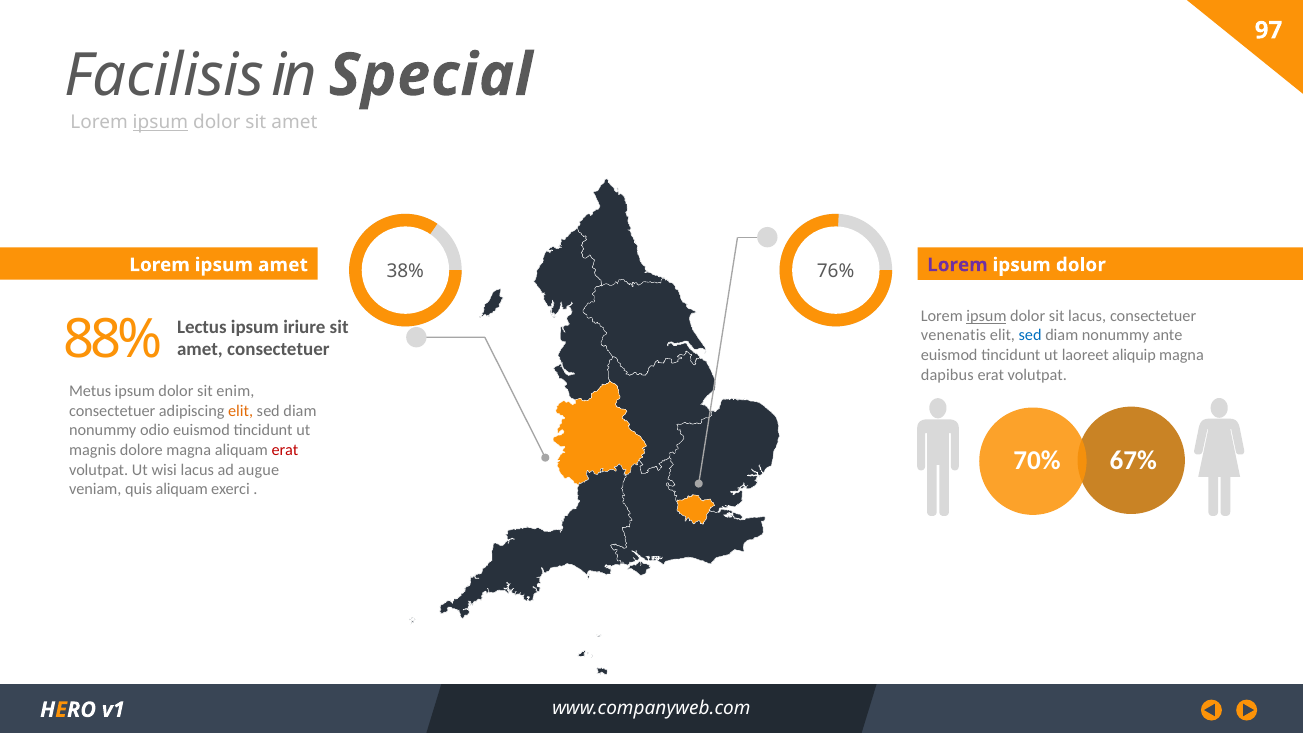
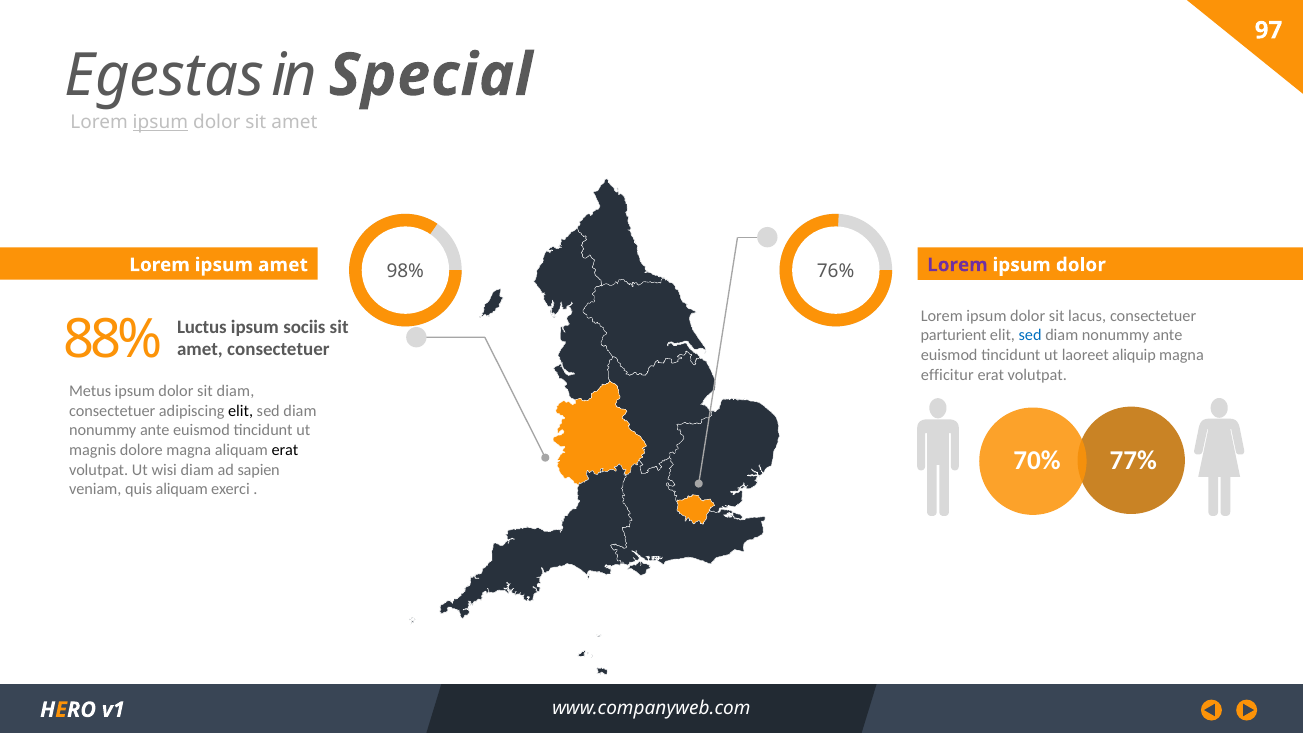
Facilisis: Facilisis -> Egestas (164, 75)
38%: 38% -> 98% (405, 271)
ipsum underline: present -> none (986, 316)
Lectus: Lectus -> Luctus (202, 327)
iriure: iriure -> sociis (304, 327)
venenatis: venenatis -> parturient (954, 336)
dapibus: dapibus -> efficitur (947, 375)
sit enim: enim -> diam (235, 391)
elit colour: orange -> black (241, 411)
odio: odio -> ante (155, 431)
erat colour: red -> black (285, 450)
67%: 67% -> 77% (1133, 461)
wisi lacus: lacus -> diam (197, 470)
augue: augue -> sapien (259, 470)
